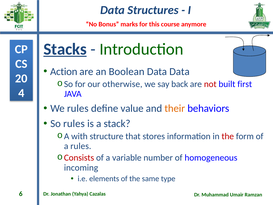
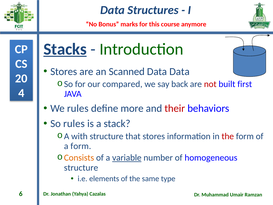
Action: Action -> Stores (64, 71)
Boolean: Boolean -> Scanned (127, 71)
otherwise: otherwise -> compared (122, 84)
value: value -> more (132, 108)
their colour: orange -> red (175, 108)
a rules: rules -> form (81, 146)
Consists colour: red -> orange (79, 158)
variable underline: none -> present (127, 158)
incoming: incoming -> structure (81, 167)
